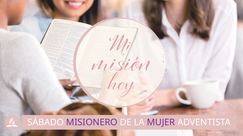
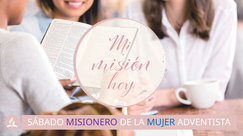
MUJER colour: purple -> blue (161, 123)
